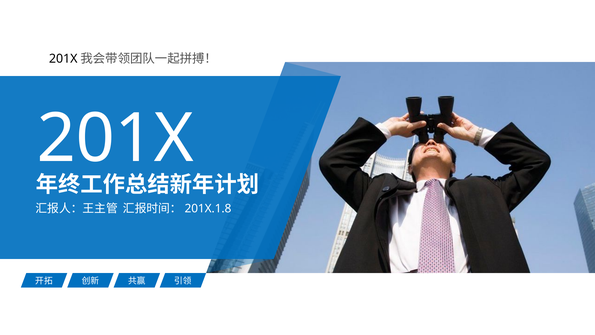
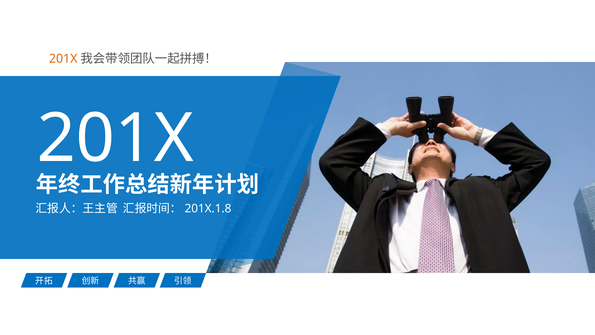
201X colour: black -> orange (63, 59)
